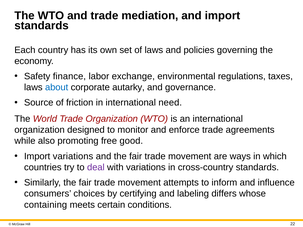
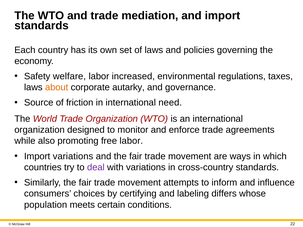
finance: finance -> welfare (69, 76)
exchange: exchange -> increased (133, 76)
about colour: blue -> orange (57, 87)
free good: good -> labor (131, 141)
containing: containing -> population (46, 205)
